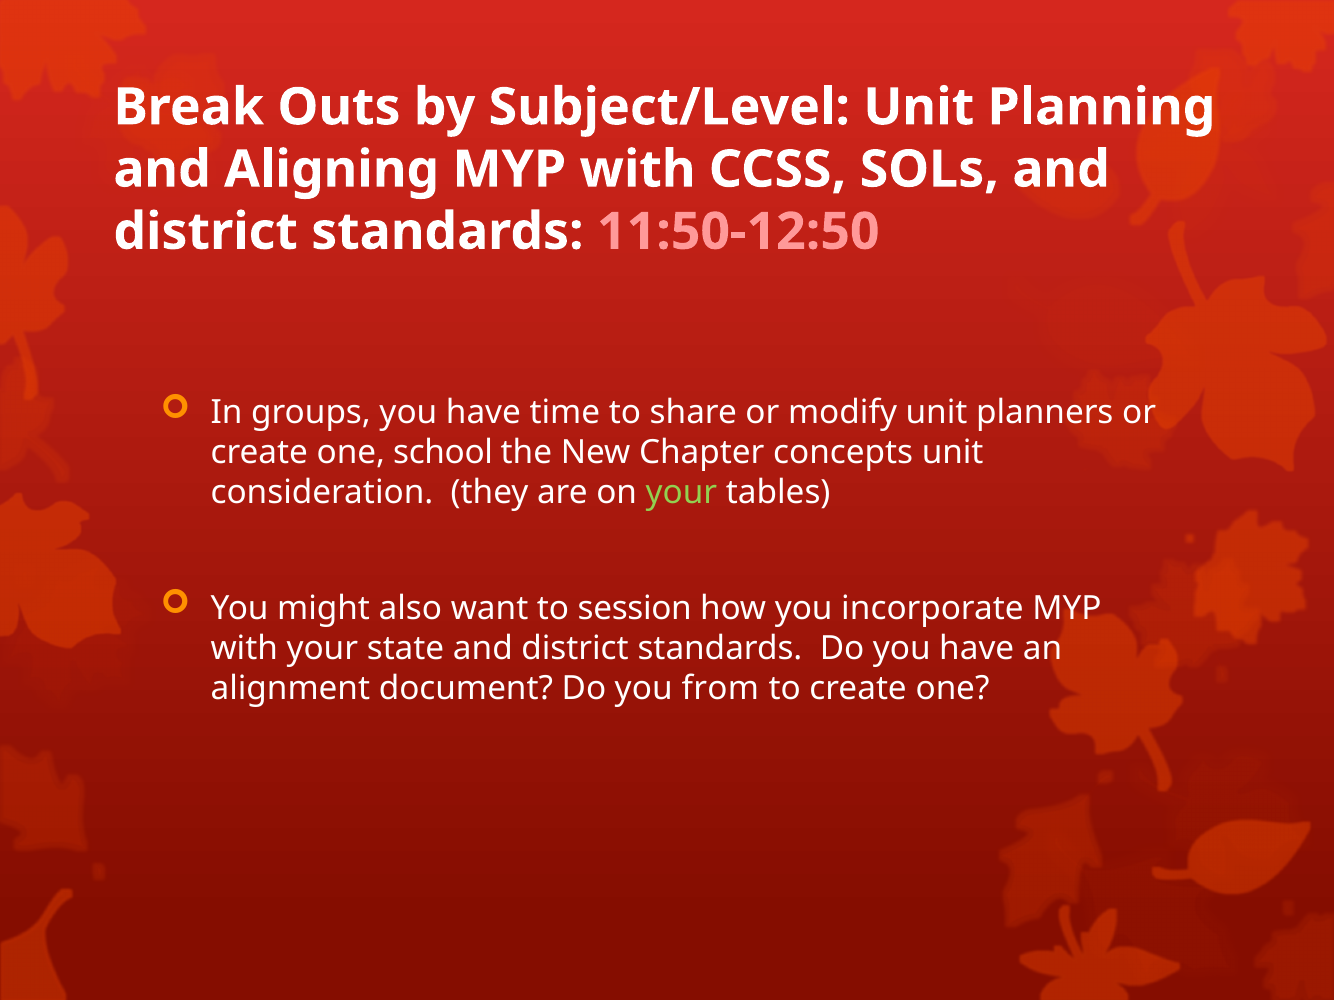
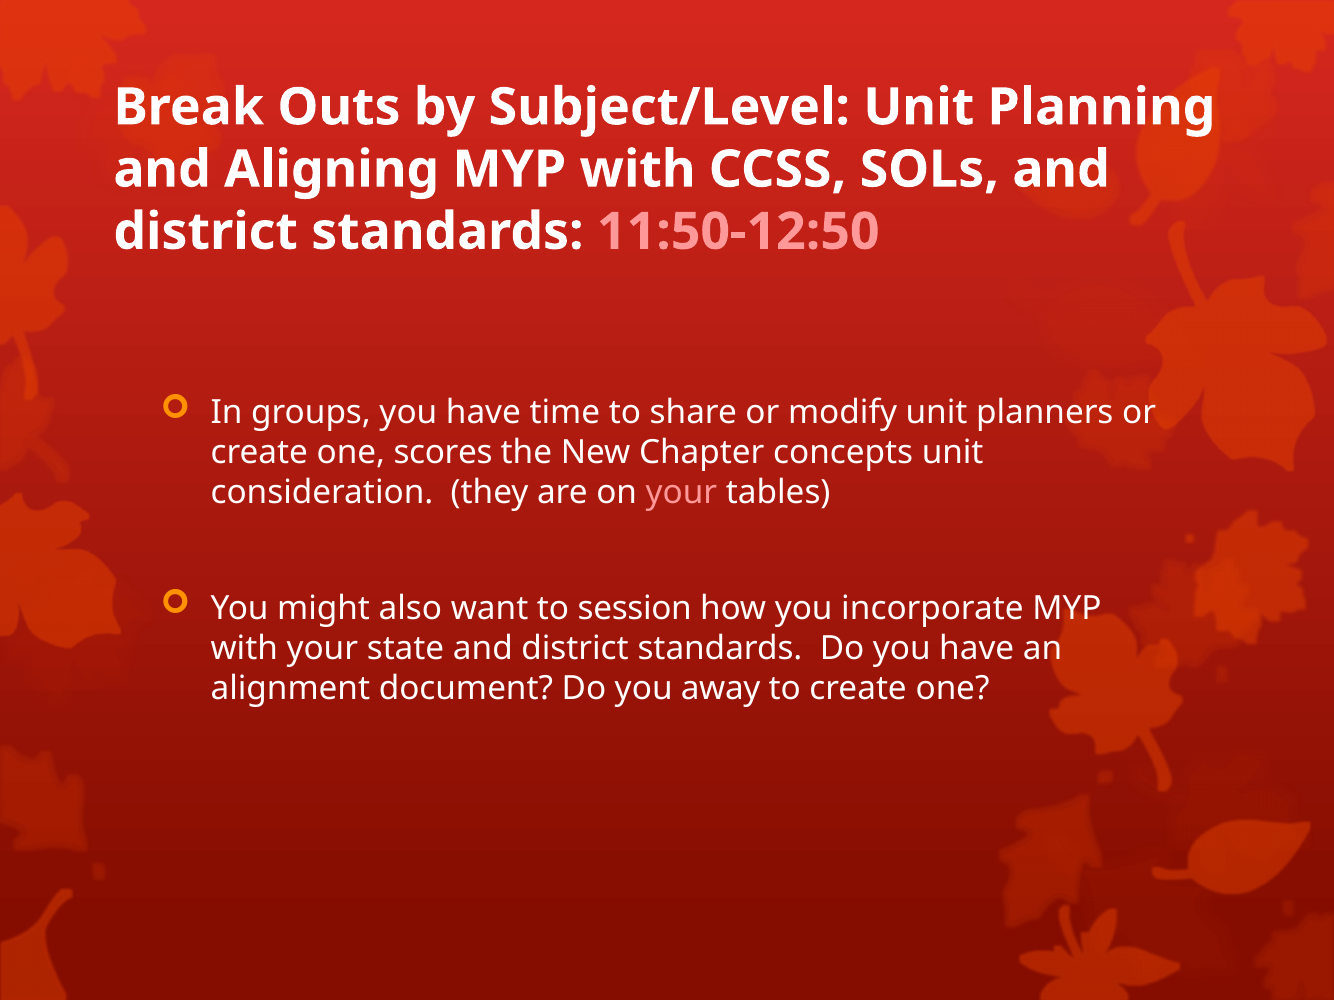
school: school -> scores (443, 453)
your colour: light green -> pink (681, 493)
from: from -> away (721, 689)
